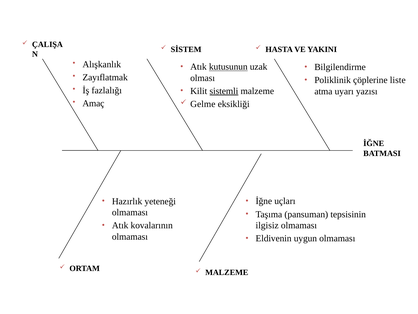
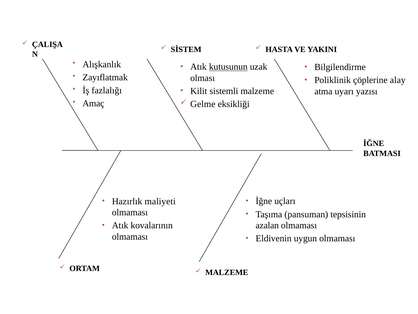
liste: liste -> alay (398, 80)
sistemli underline: present -> none (224, 91)
yeteneği: yeteneği -> maliyeti (160, 201)
ilgisiz: ilgisiz -> azalan (267, 225)
